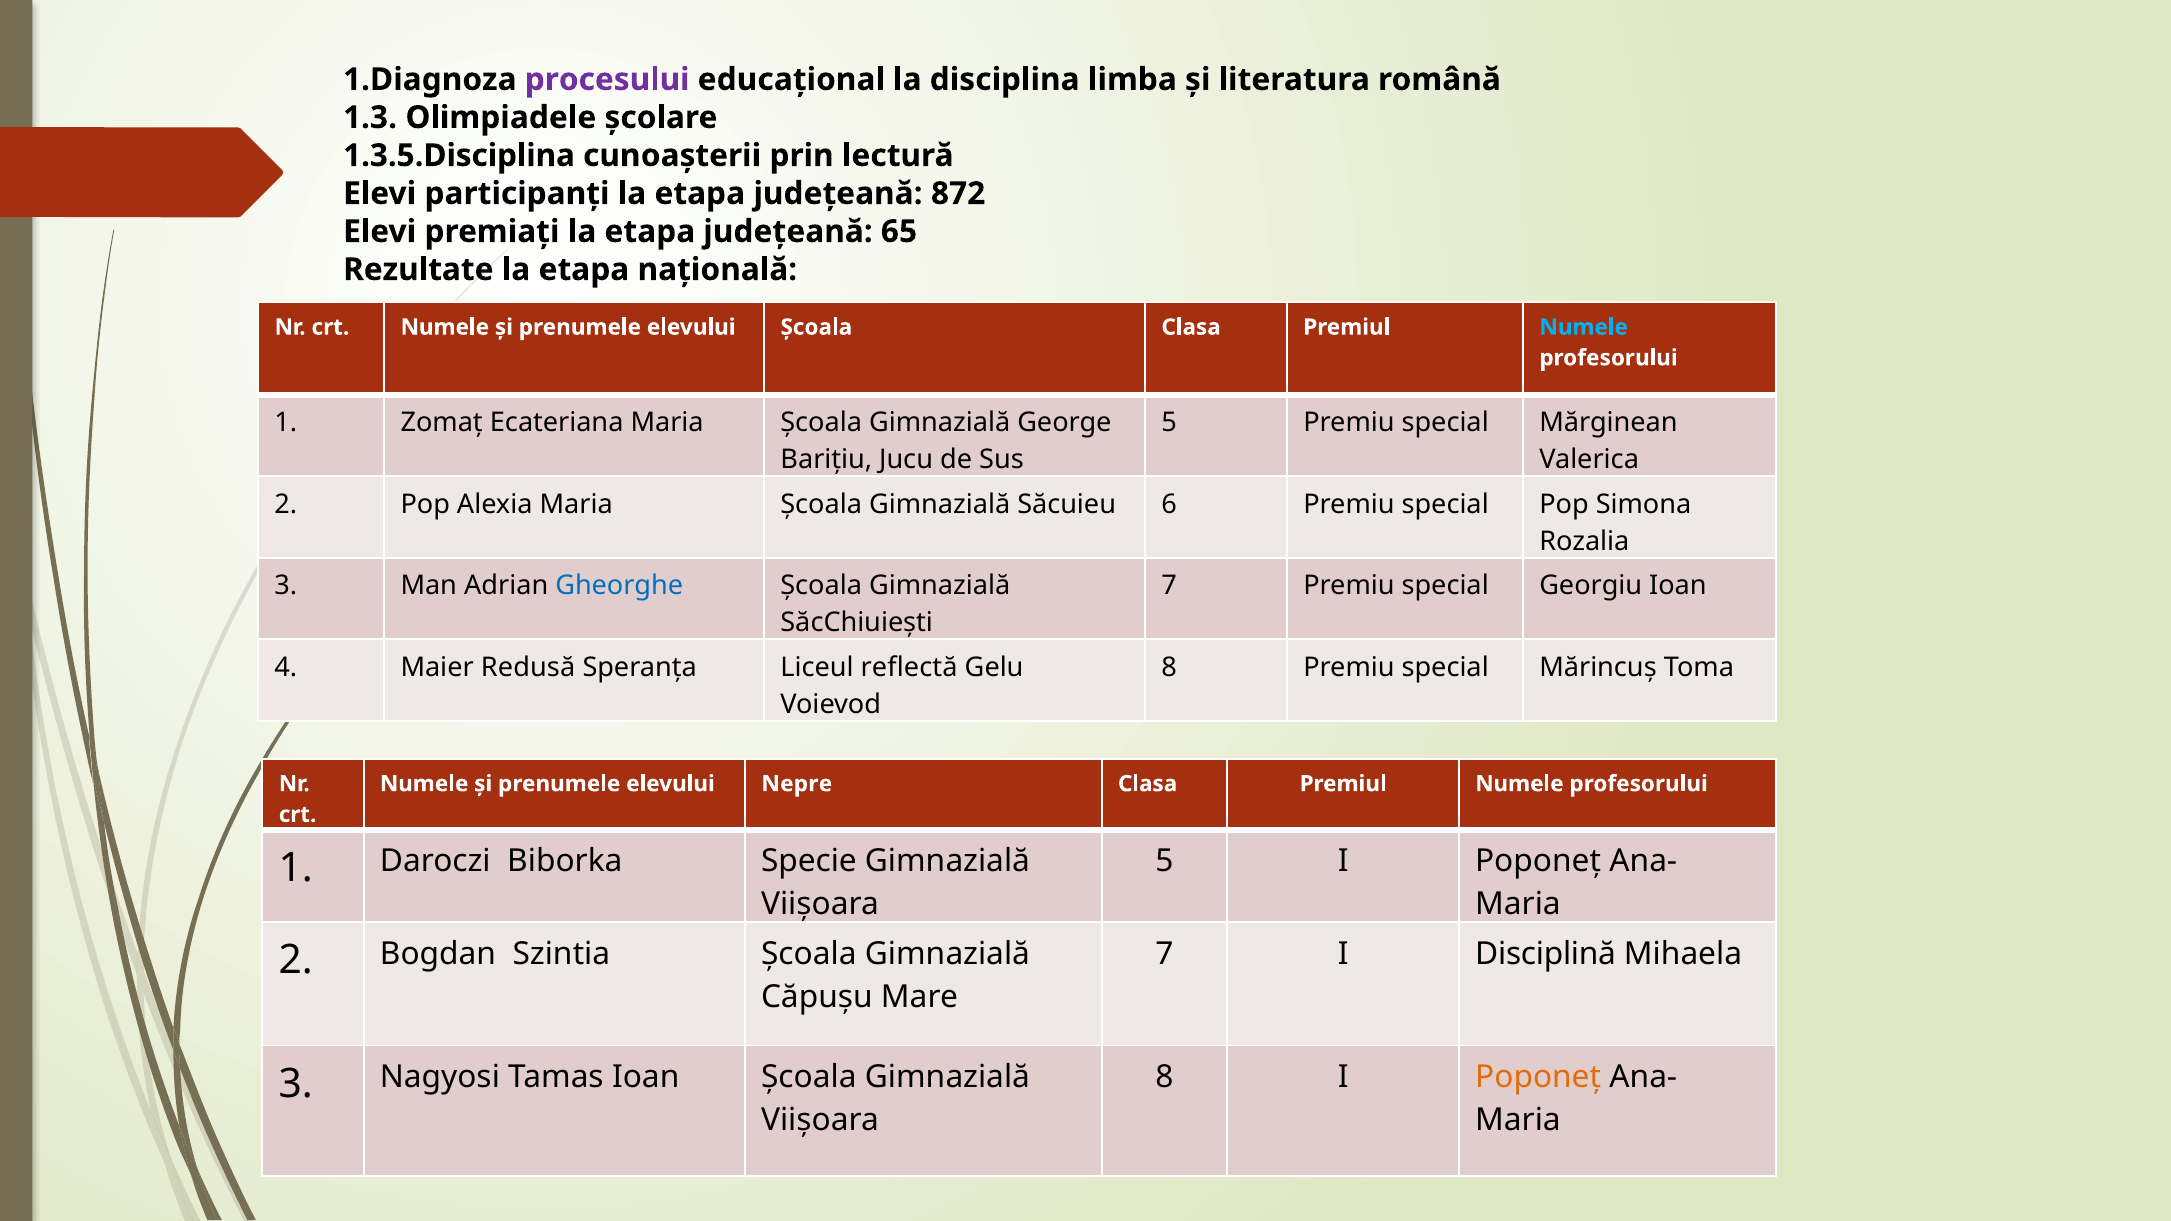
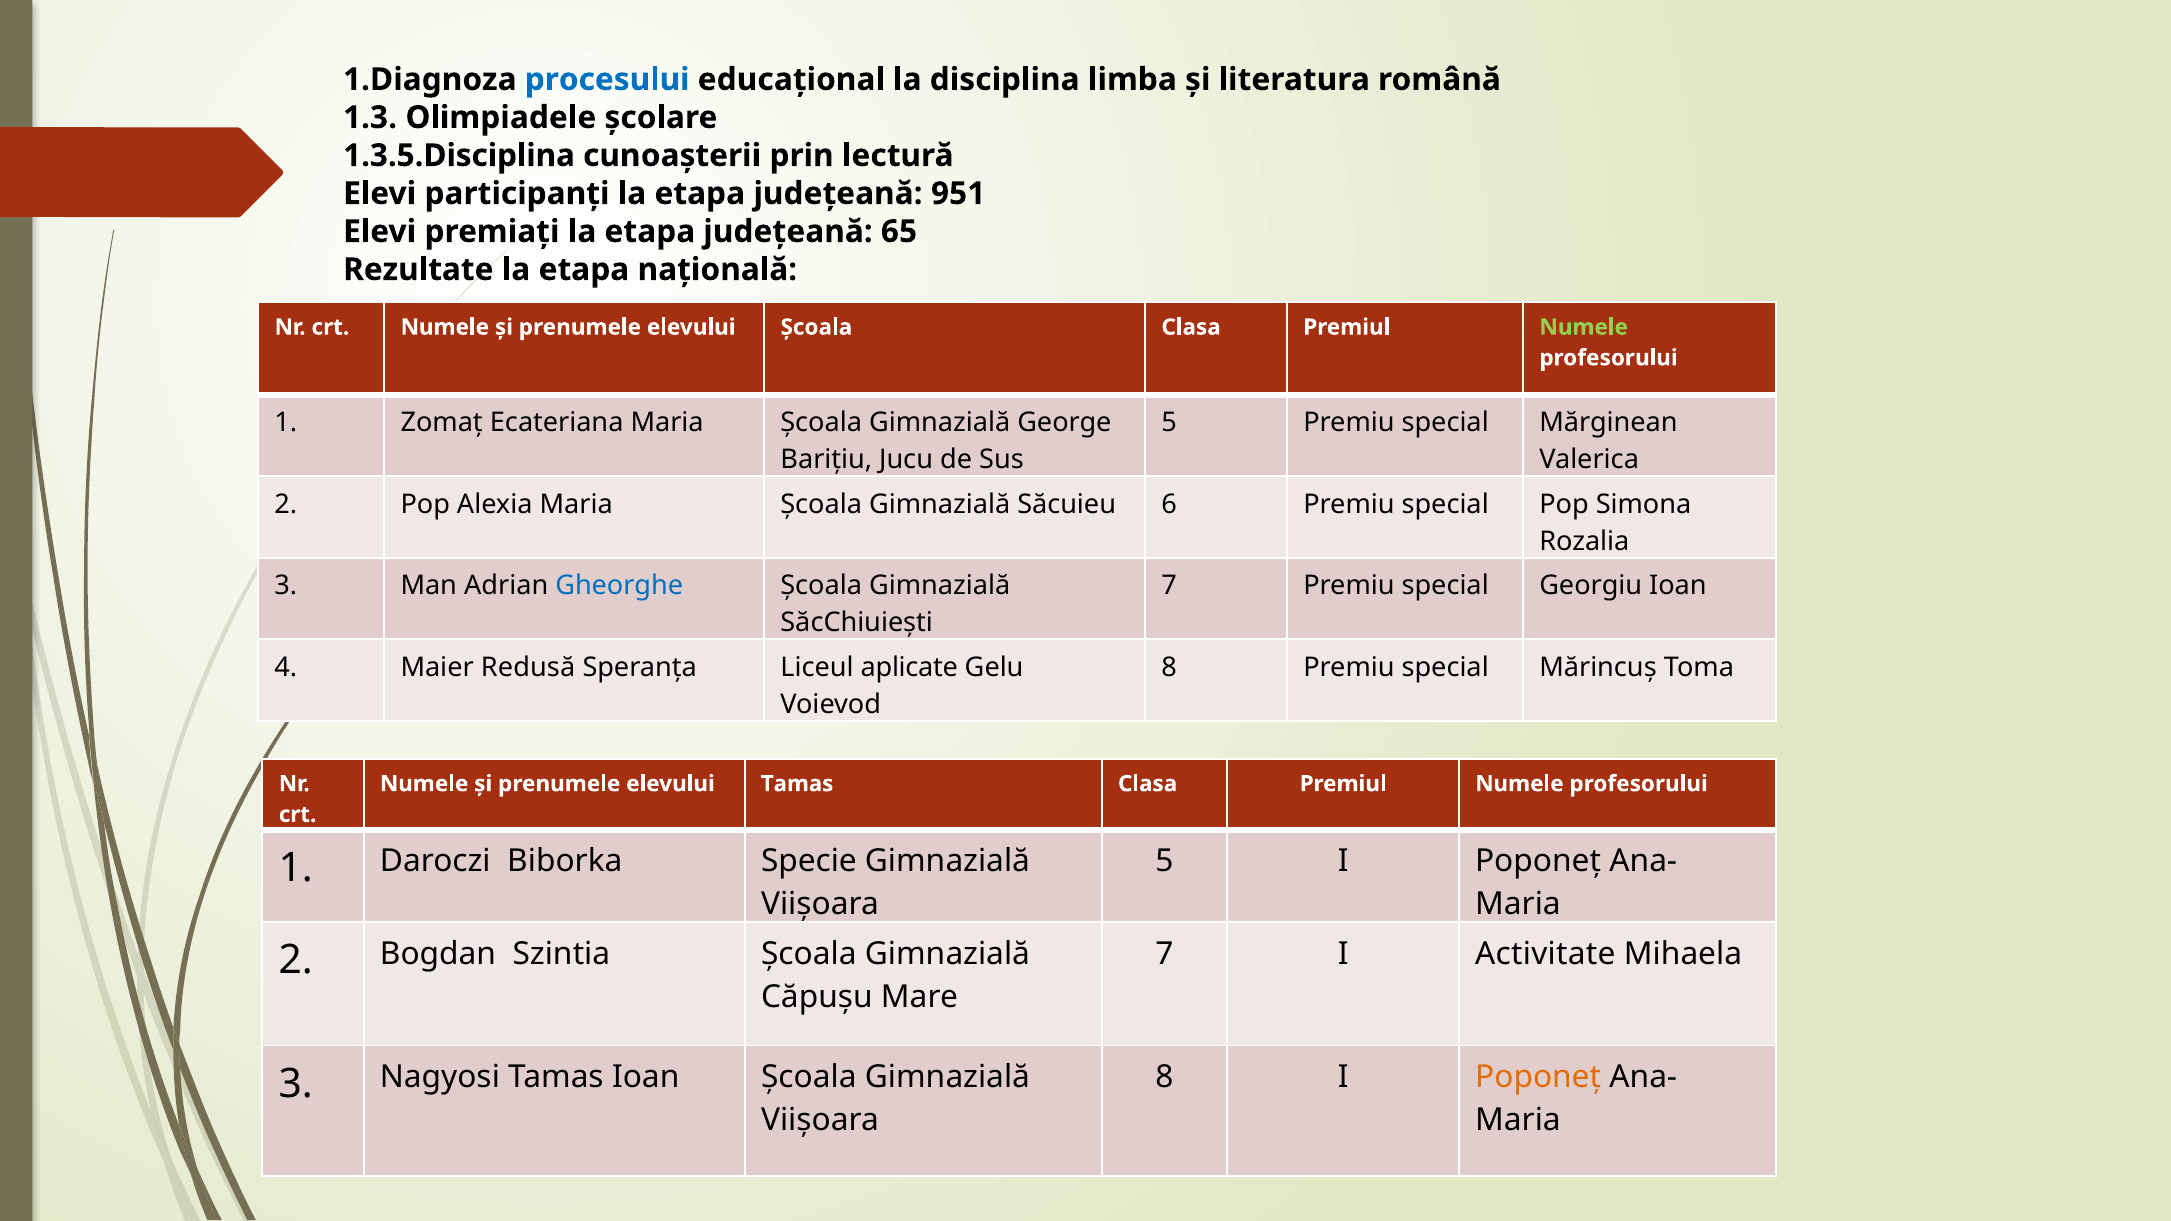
procesului colour: purple -> blue (607, 80)
872: 872 -> 951 (958, 194)
Numele colour: light blue -> light green (1584, 327)
reflectă: reflectă -> aplicate (909, 667)
elevului Nepre: Nepre -> Tamas (797, 784)
Disciplină: Disciplină -> Activitate (1545, 954)
